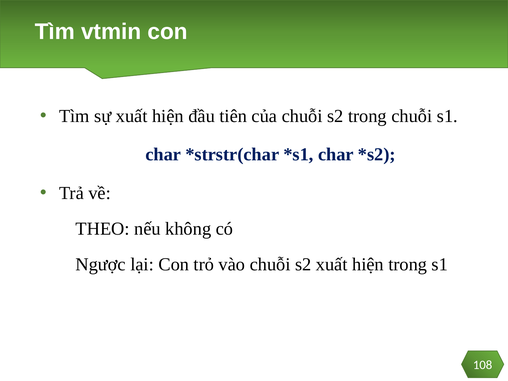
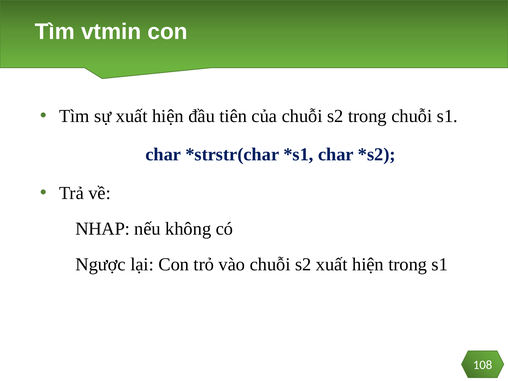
THEO: THEO -> NHAP (103, 229)
